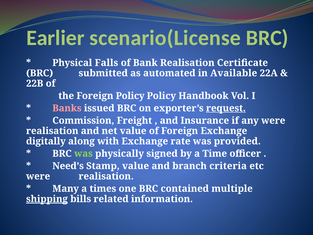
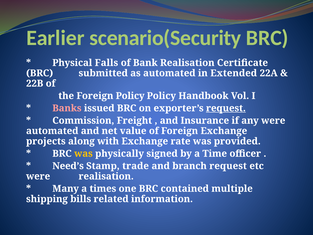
scenario(License: scenario(License -> scenario(Security (165, 38)
Available: Available -> Extended (234, 73)
realisation: realisation -> automated (52, 131)
digitally: digitally -> projects (46, 141)
was colour: light green -> yellow (83, 153)
Stamp value: value -> trade (136, 166)
branch criteria: criteria -> request (228, 166)
shipping underline: present -> none (47, 199)
